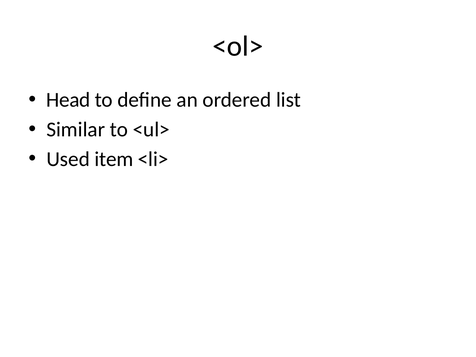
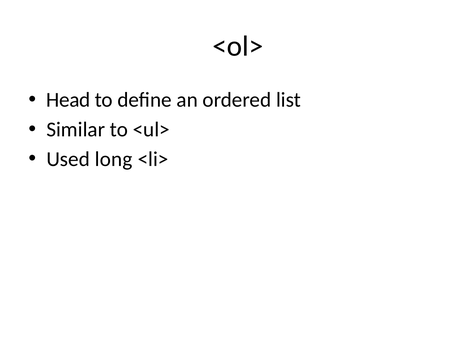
item: item -> long (114, 159)
